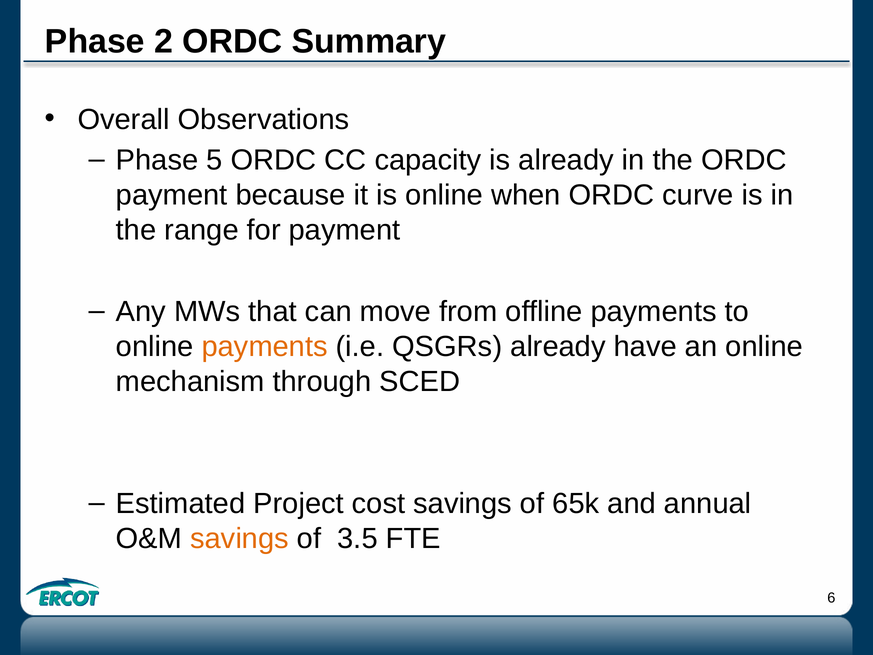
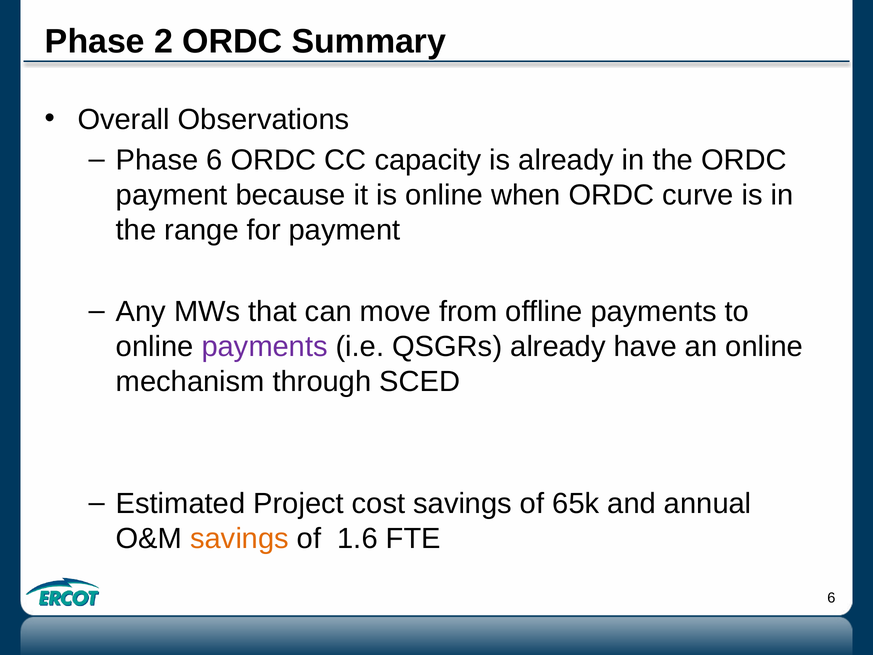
Phase 5: 5 -> 6 (215, 160)
payments colour: orange -> purple (265, 346)
3.5: 3.5 -> 1.6 (358, 538)
